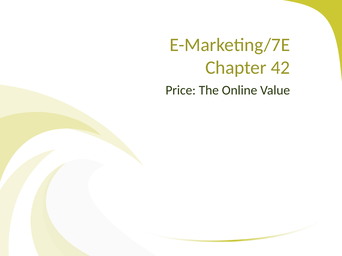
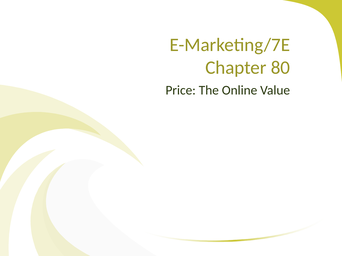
42: 42 -> 80 (280, 68)
